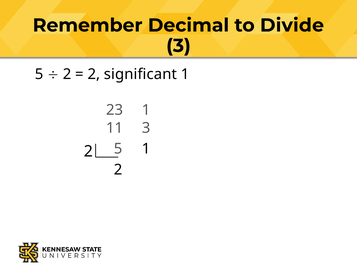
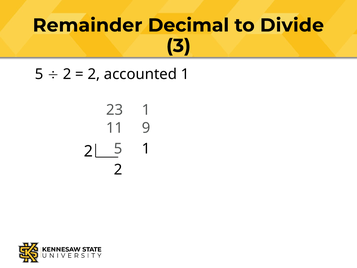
Remember: Remember -> Remainder (88, 25)
significant: significant -> accounted (140, 74)
11 3: 3 -> 9 (146, 128)
